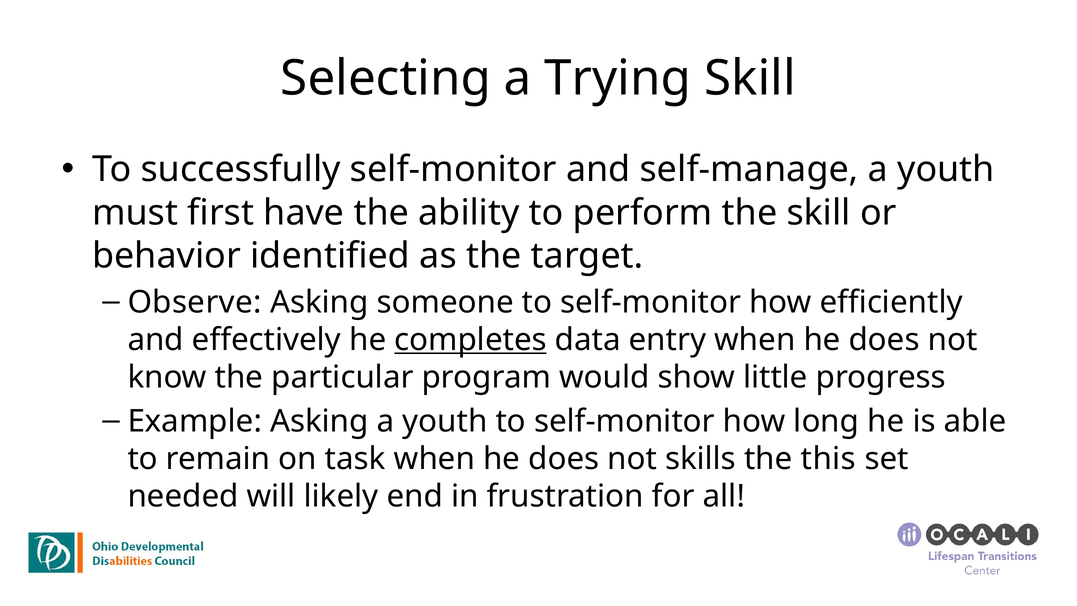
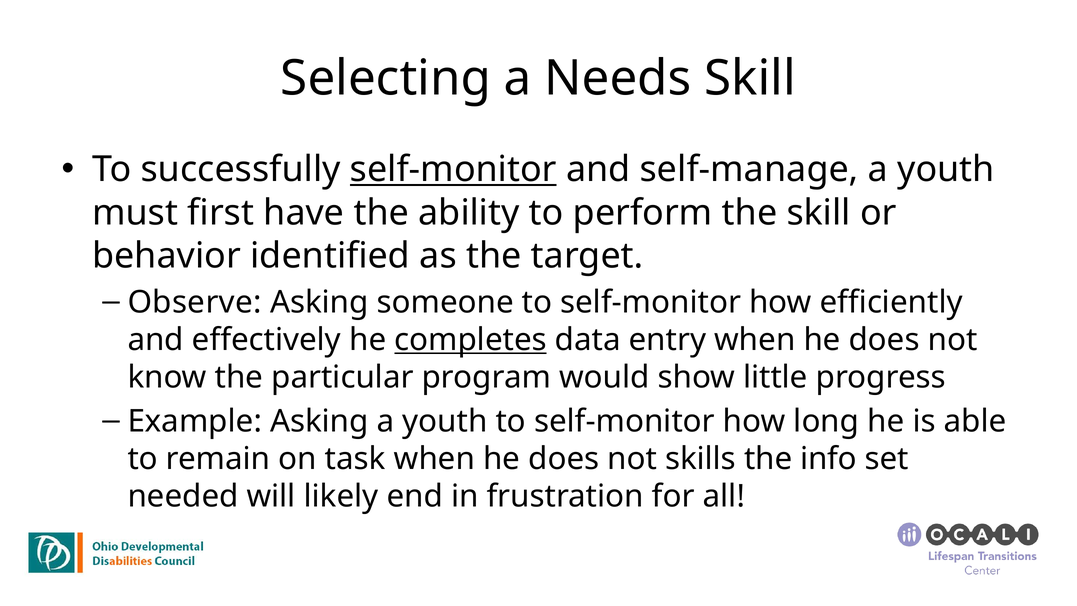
Trying: Trying -> Needs (618, 78)
self-monitor underline: none -> present (453, 169)
this: this -> info (829, 459)
